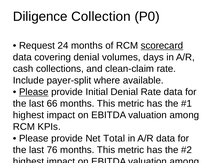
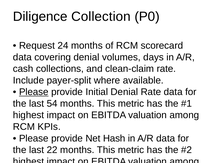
scorecard underline: present -> none (162, 46)
66: 66 -> 54 (52, 103)
Total: Total -> Hash (114, 138)
76: 76 -> 22 (52, 150)
